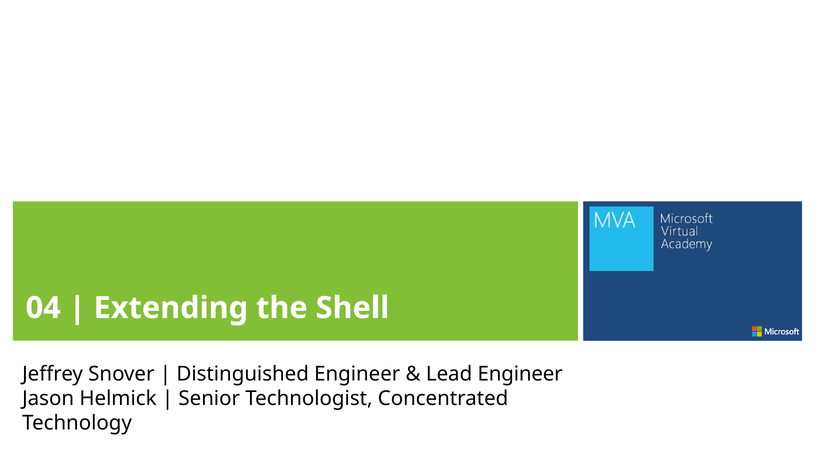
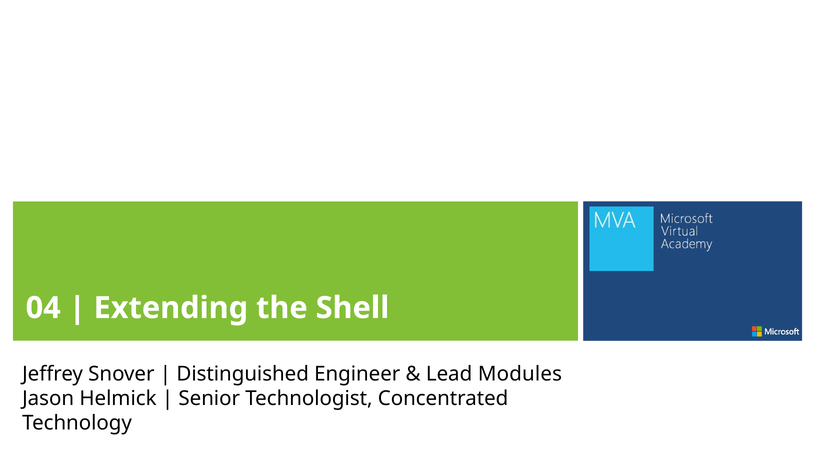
Lead Engineer: Engineer -> Modules (520, 374)
